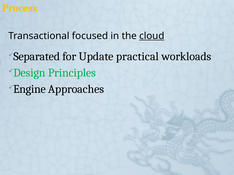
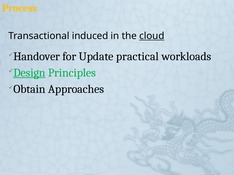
focused: focused -> induced (90, 36)
Separated: Separated -> Handover (37, 57)
Design underline: none -> present (29, 73)
Engine: Engine -> Obtain (29, 89)
